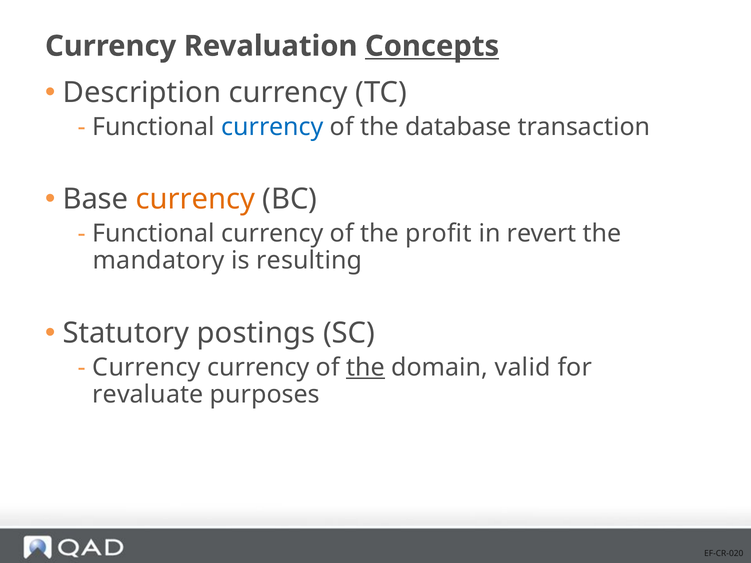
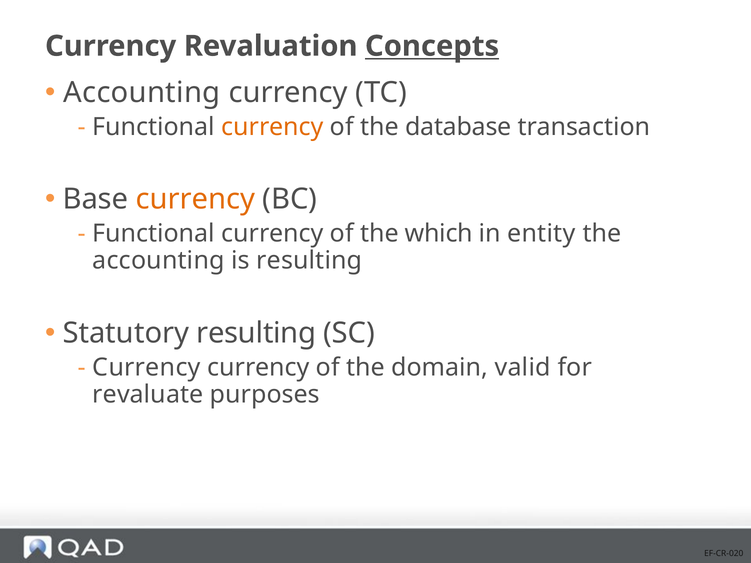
Description: Description -> Accounting (142, 93)
currency colour: blue -> orange (272, 127)
profit: profit -> which (439, 234)
revert: revert -> entity (541, 234)
mandatory: mandatory -> accounting (159, 261)
Statutory postings: postings -> resulting (256, 333)
the underline: present -> none (365, 368)
